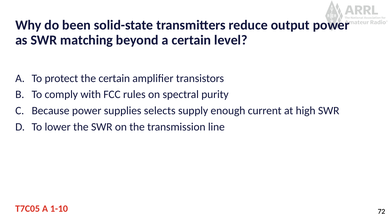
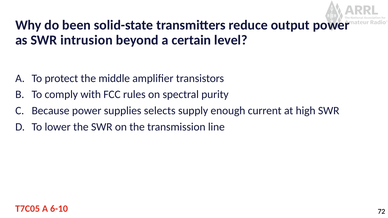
matching: matching -> intrusion (86, 40)
the certain: certain -> middle (114, 78)
1-10: 1-10 -> 6-10 (59, 209)
